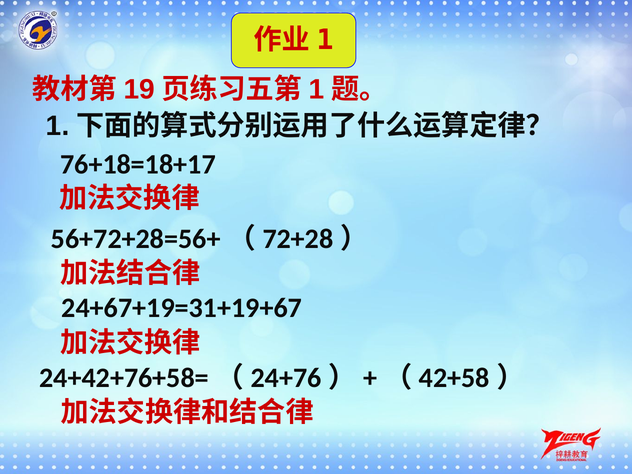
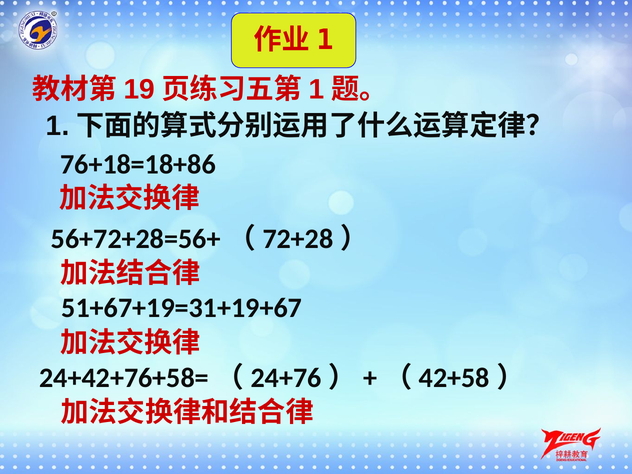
76+18=18+17: 76+18=18+17 -> 76+18=18+86 (138, 164)
24+67+19=31+19+67: 24+67+19=31+19+67 -> 51+67+19=31+19+67 (182, 308)
